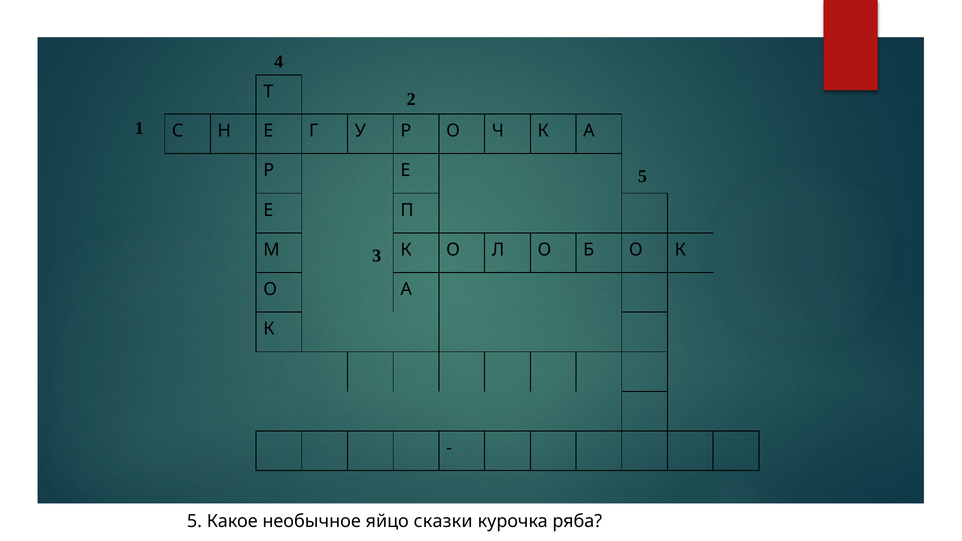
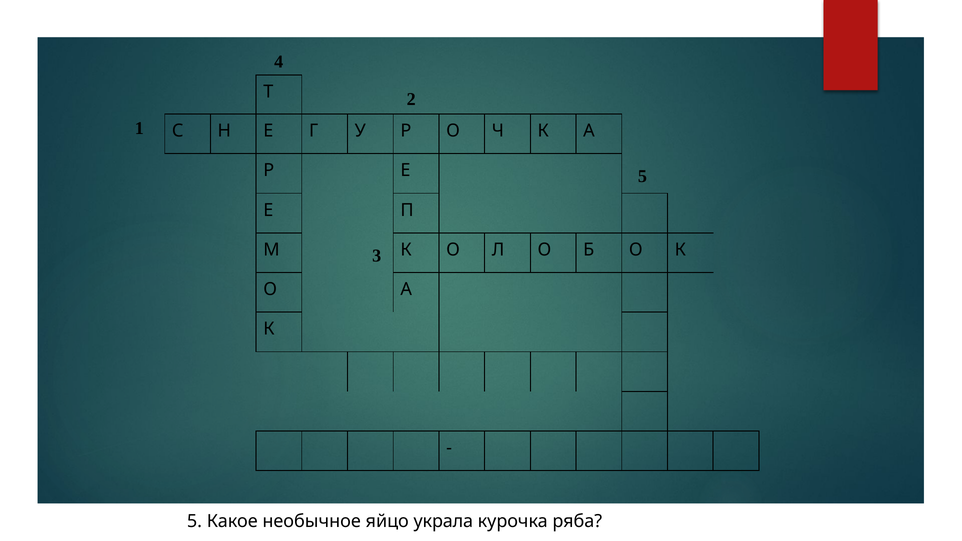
сказки: сказки -> украла (443, 521)
